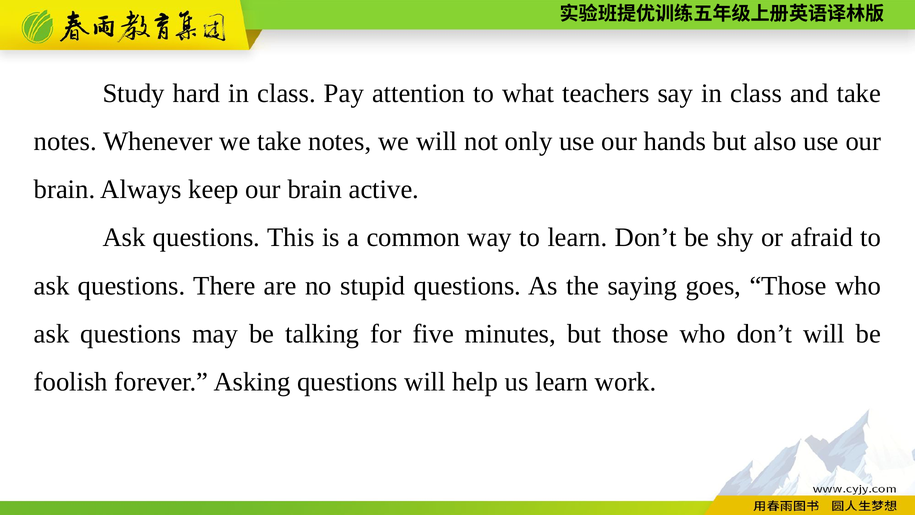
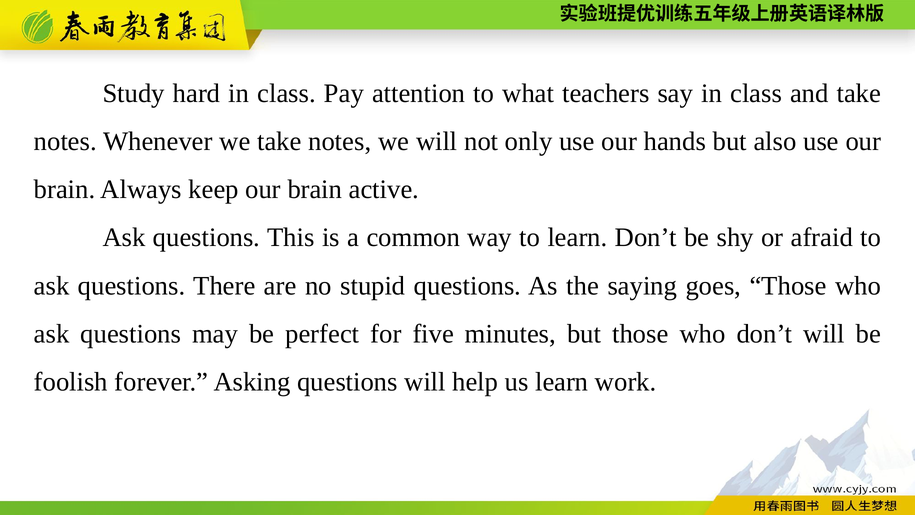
talking: talking -> perfect (322, 334)
